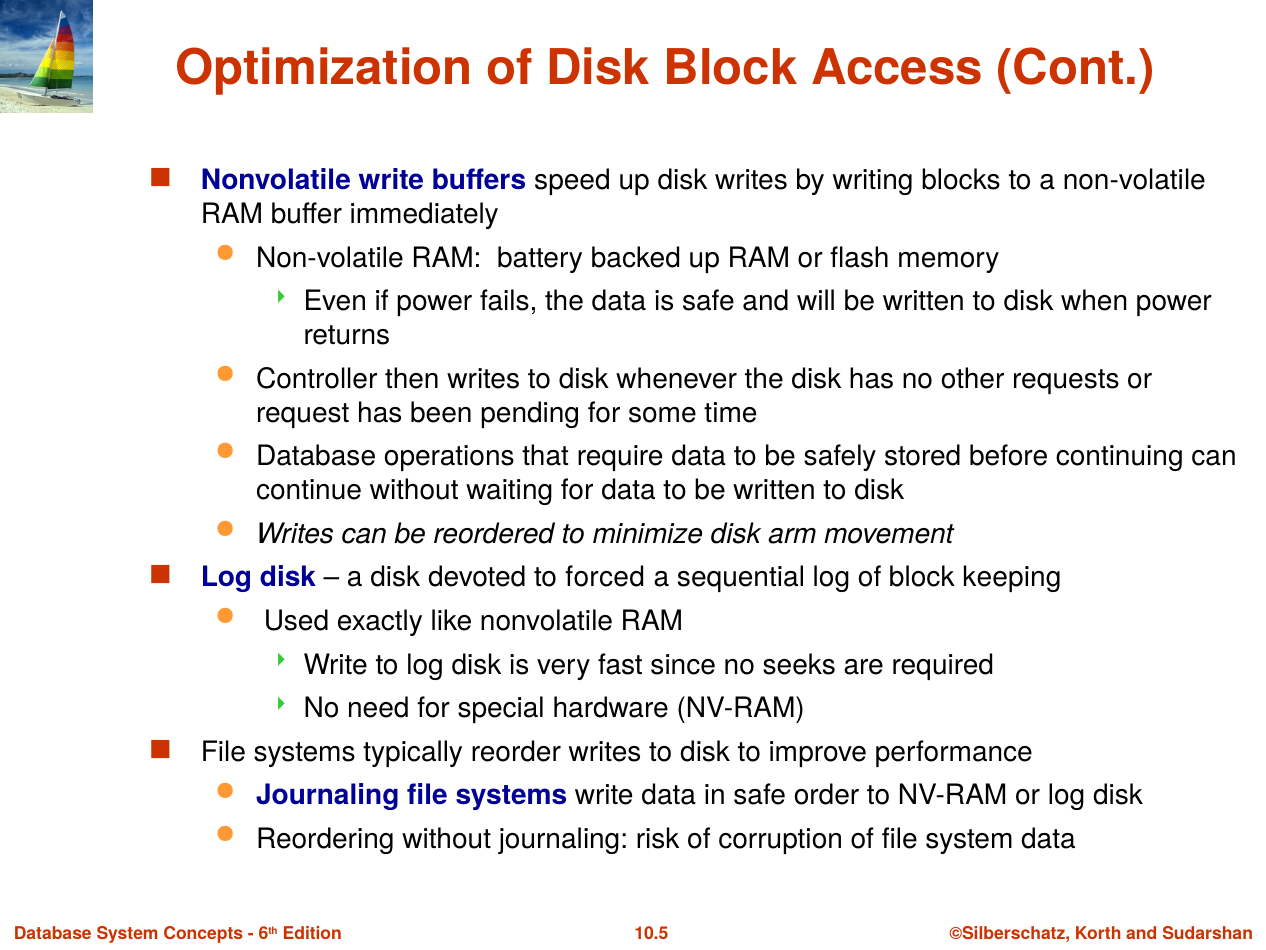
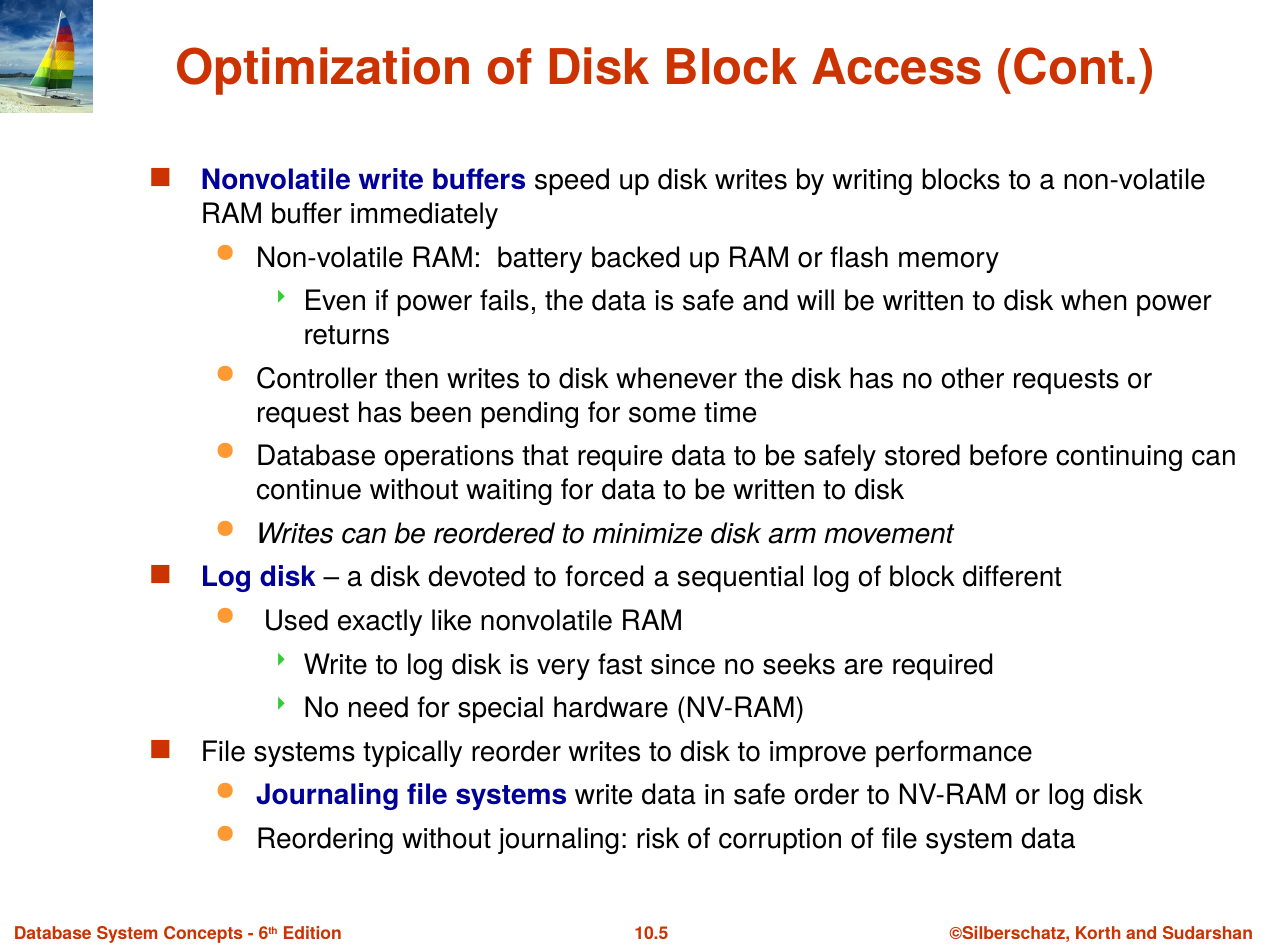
keeping: keeping -> different (1012, 577)
